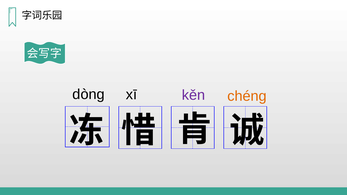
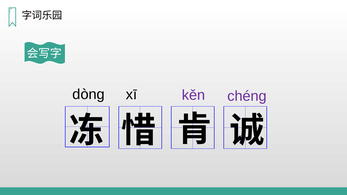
chénɡ colour: orange -> purple (247, 96)
